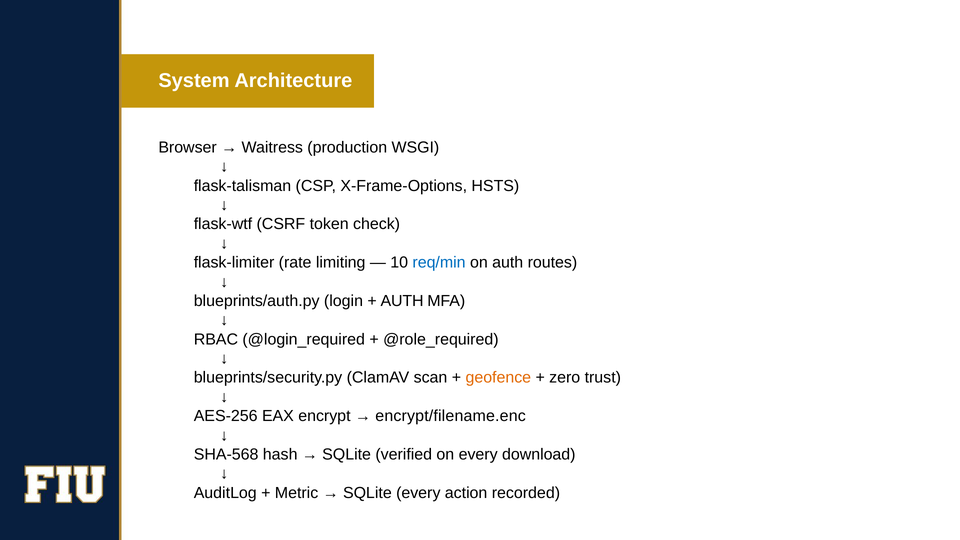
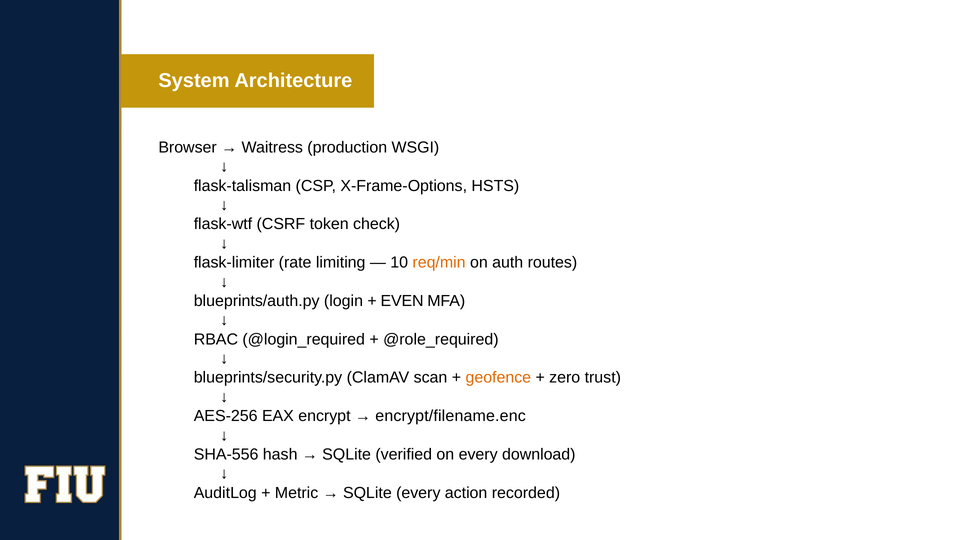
req/min colour: blue -> orange (439, 263)
AUTH: AUTH -> EVEN (402, 301)
SHA-568: SHA-568 -> SHA-556 (226, 454)
